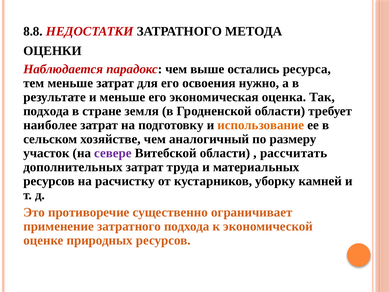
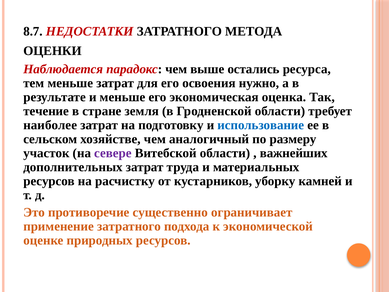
8.8: 8.8 -> 8.7 (33, 31)
подхода: подхода -> течение (46, 111)
использование colour: orange -> blue (261, 125)
рассчитать: рассчитать -> важнейших (294, 153)
